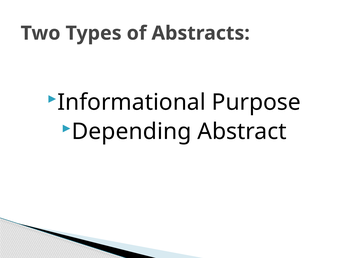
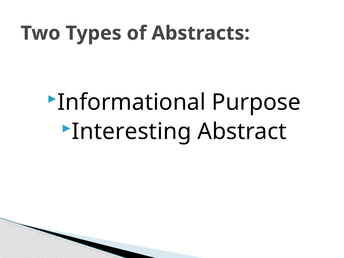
Depending: Depending -> Interesting (132, 132)
